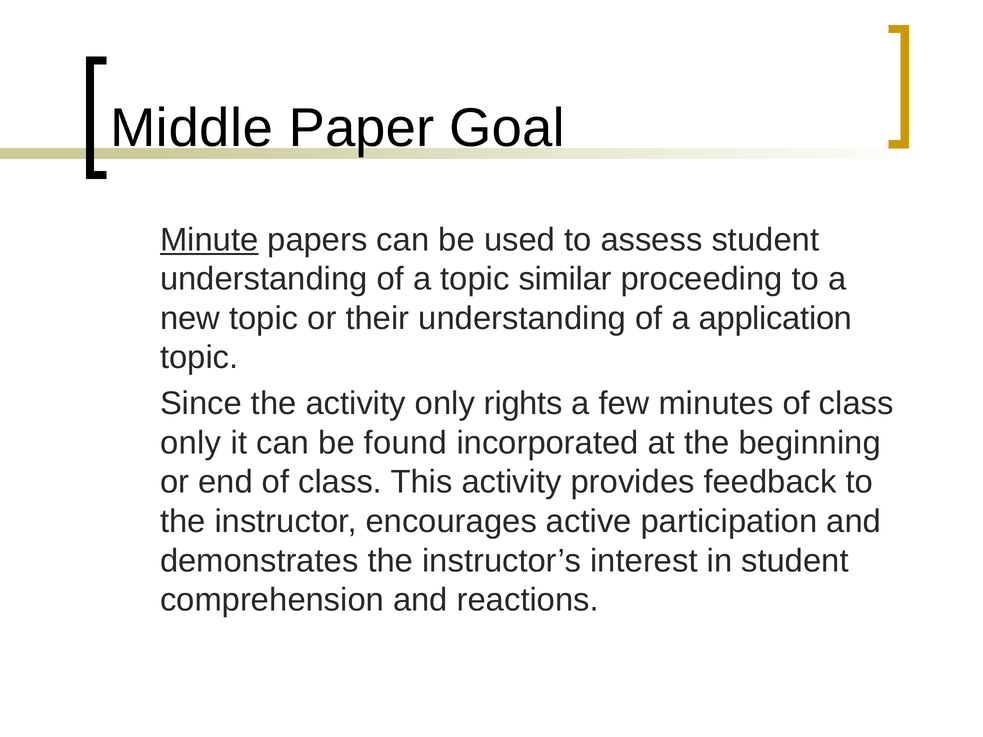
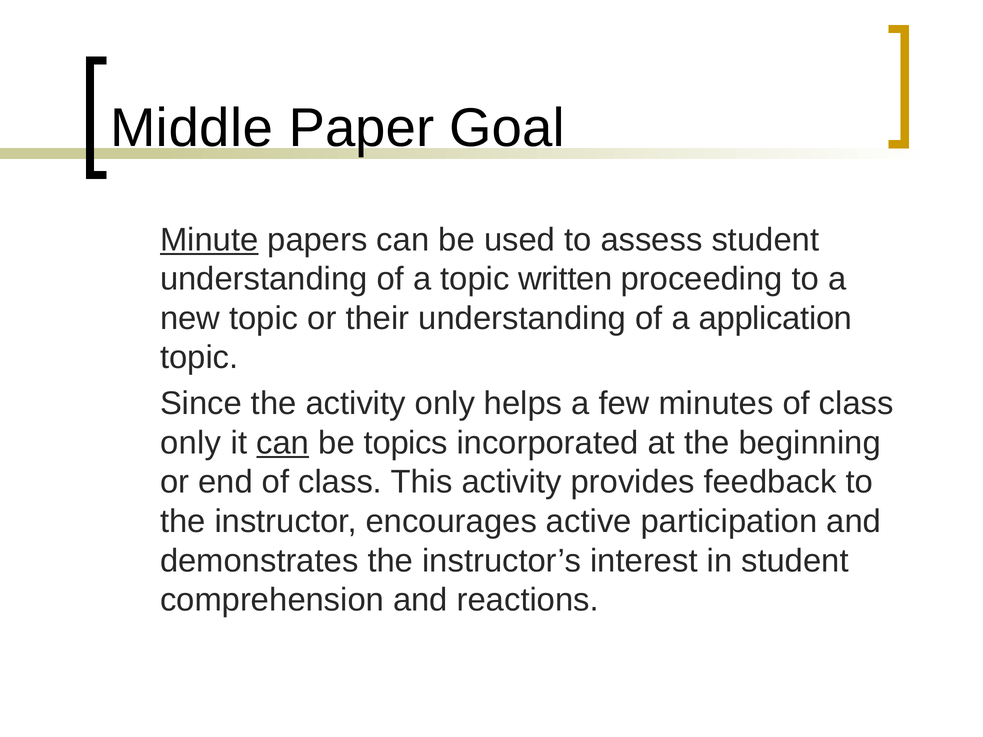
similar: similar -> written (565, 279)
rights: rights -> helps (523, 404)
can underline: none -> present (283, 443)
found: found -> topics (406, 443)
